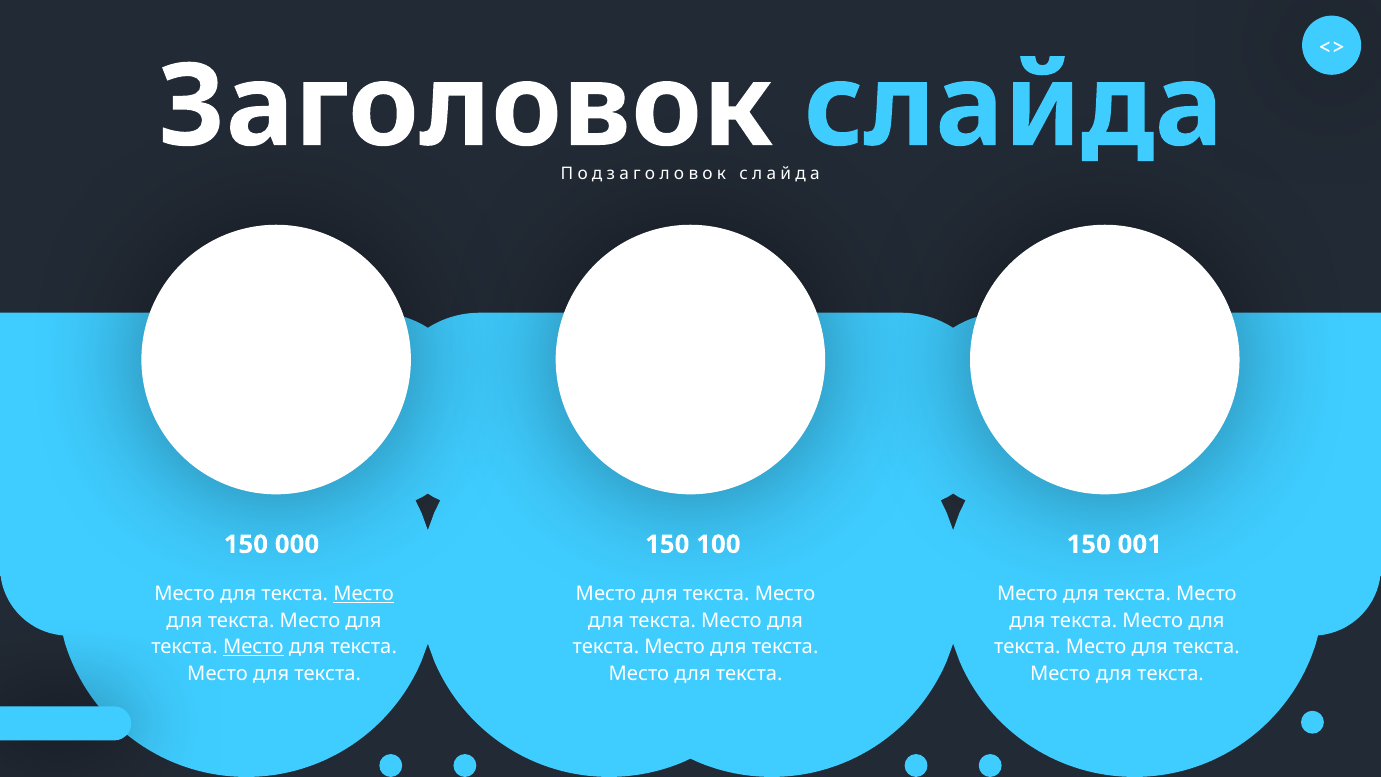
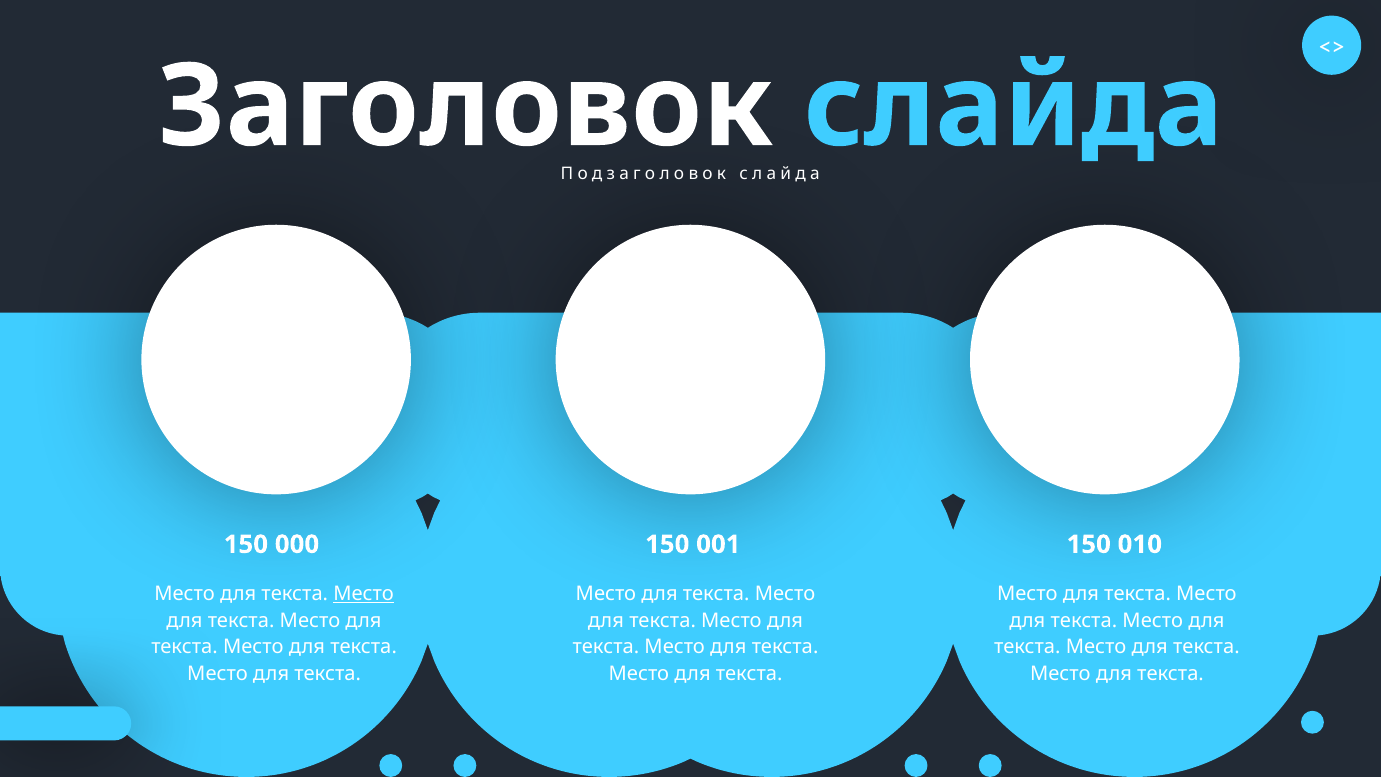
100: 100 -> 001 (718, 544)
001: 001 -> 010 (1140, 544)
Место underline: present -> none (253, 647)
